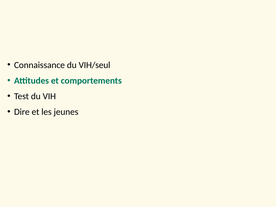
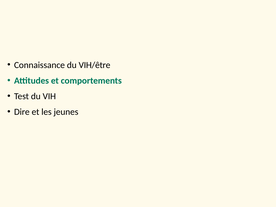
VIH/seul: VIH/seul -> VIH/être (95, 65)
